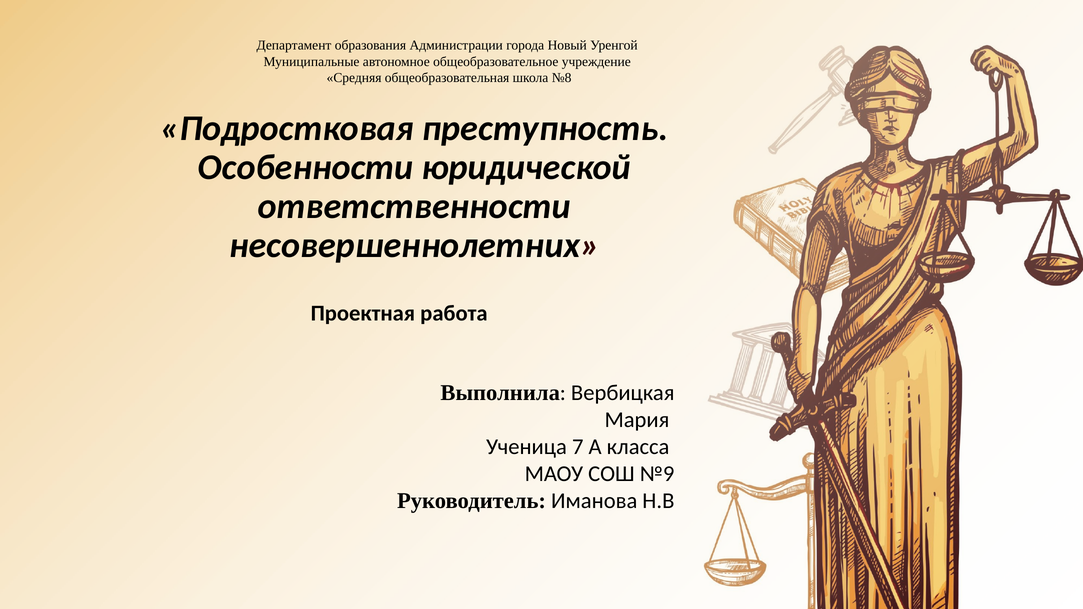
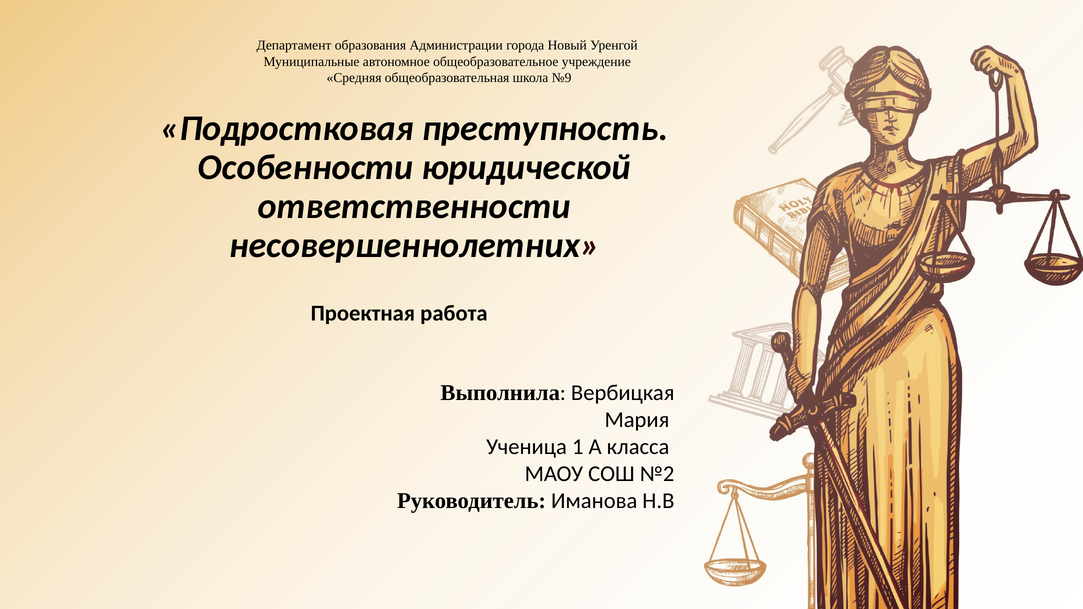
№8: №8 -> №9 (562, 78)
7: 7 -> 1 (578, 447)
№9: №9 -> №2 (657, 474)
